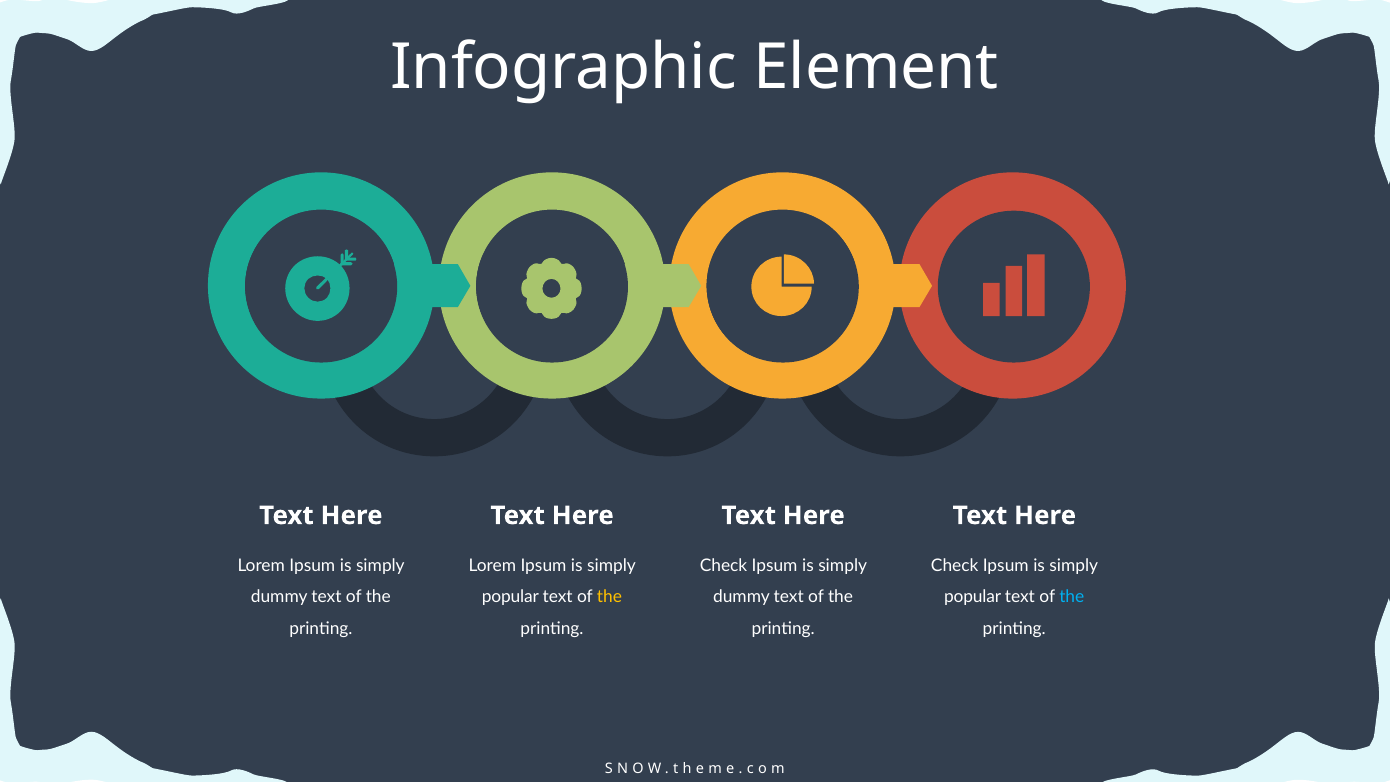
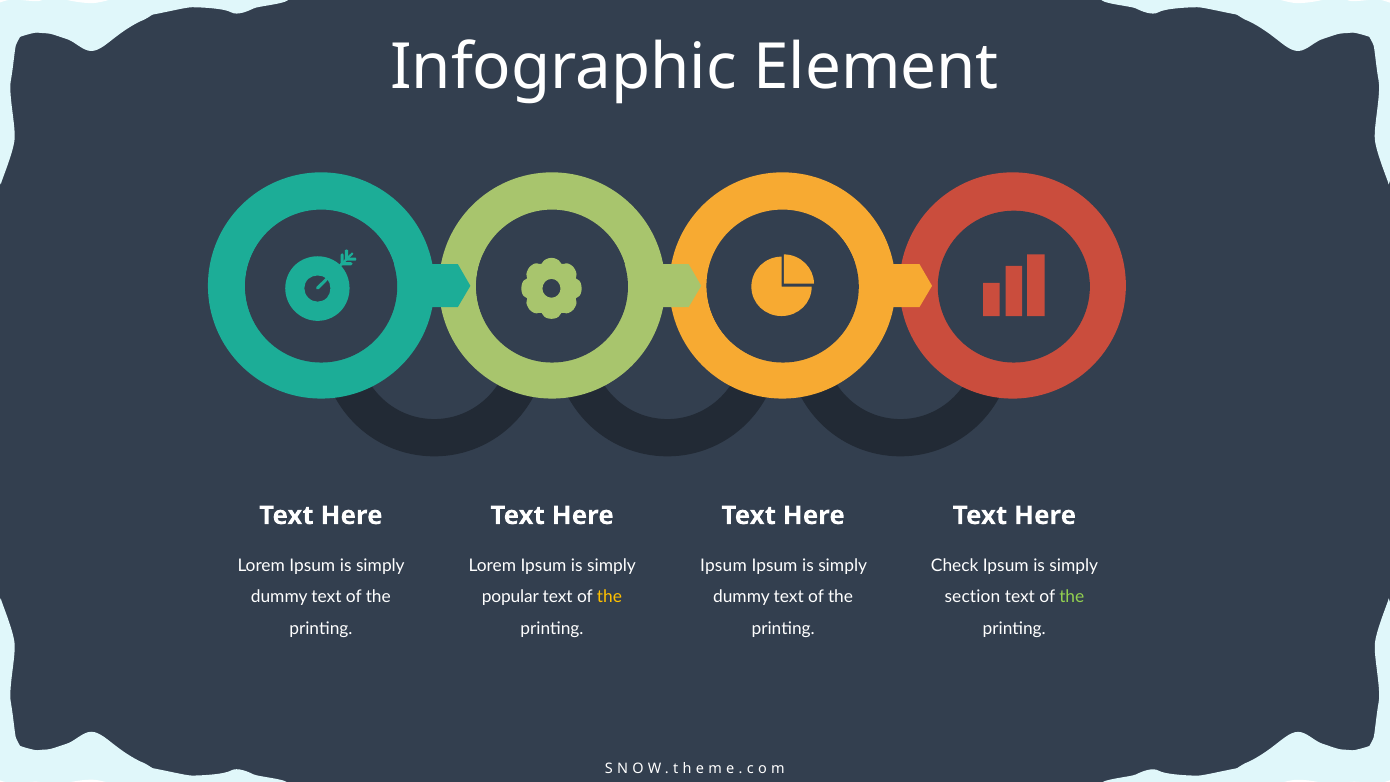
Check: Check -> Ipsum (723, 566)
popular: popular -> section (972, 597)
the colour: light blue -> light green (1072, 597)
